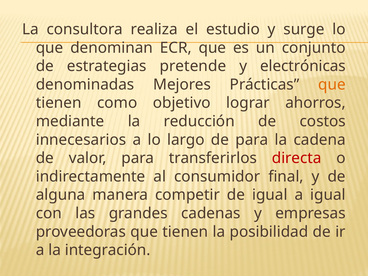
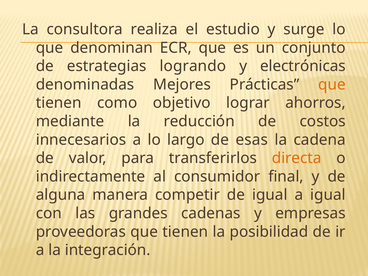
pretende: pretende -> logrando (193, 66)
de para: para -> esas (252, 140)
directa colour: red -> orange (297, 158)
